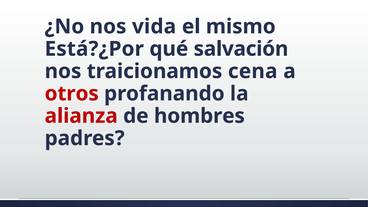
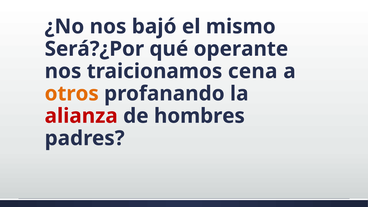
vida: vida -> bajó (154, 27)
Está?¿Por: Está?¿Por -> Será?¿Por (94, 49)
salvación: salvación -> operante (241, 49)
otros colour: red -> orange (72, 94)
